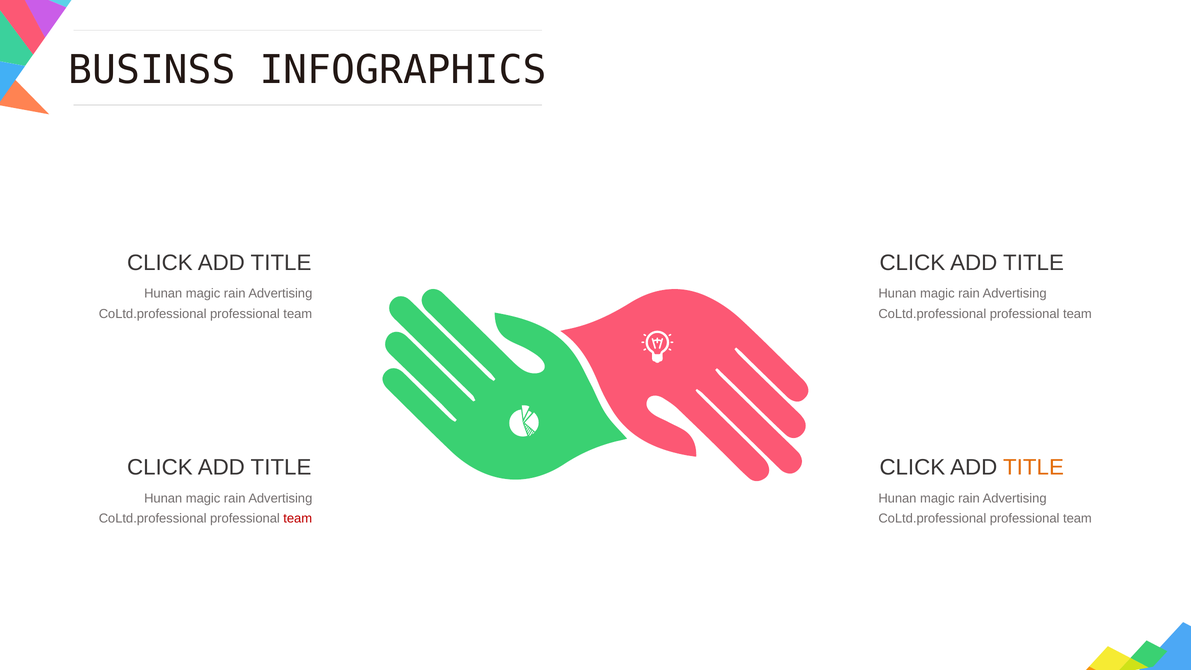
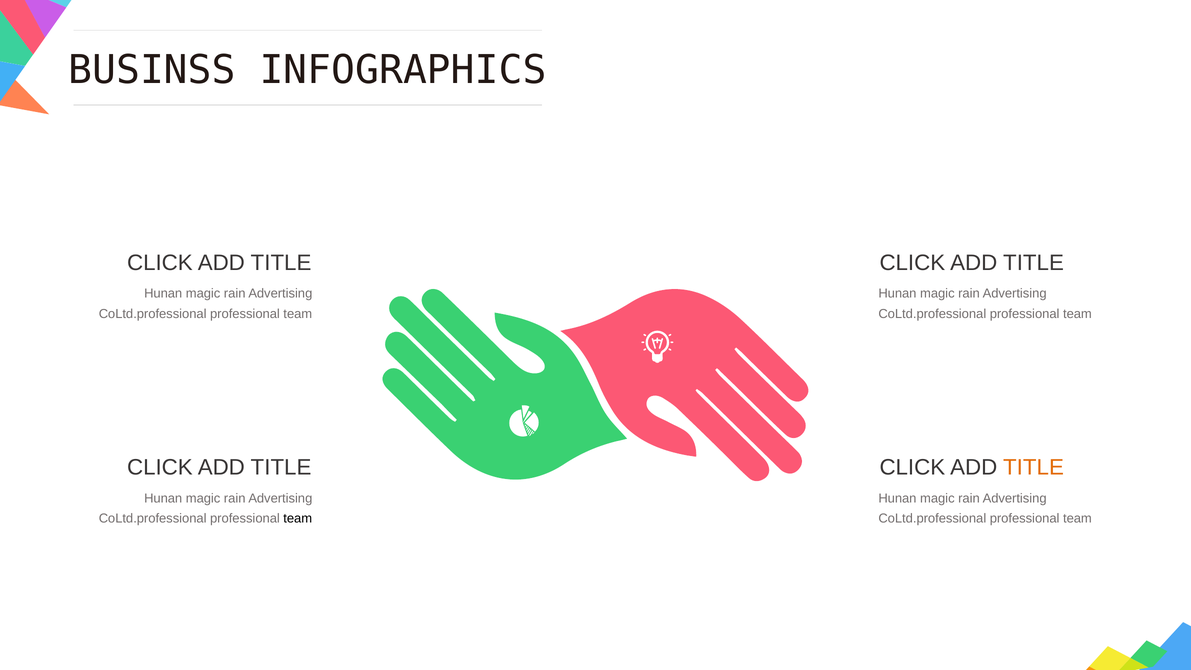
team colour: red -> black (298, 519)
